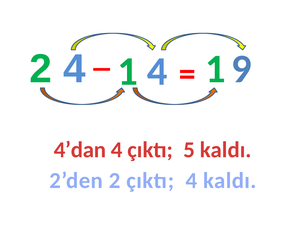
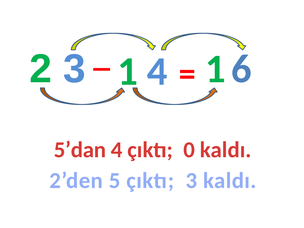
2 4: 4 -> 3 (74, 69)
9: 9 -> 6 (241, 69)
4’dan: 4’dan -> 5’dan (80, 150)
5: 5 -> 0 (189, 150)
2’den 2: 2 -> 5 (115, 181)
çıktı 4: 4 -> 3 (191, 181)
